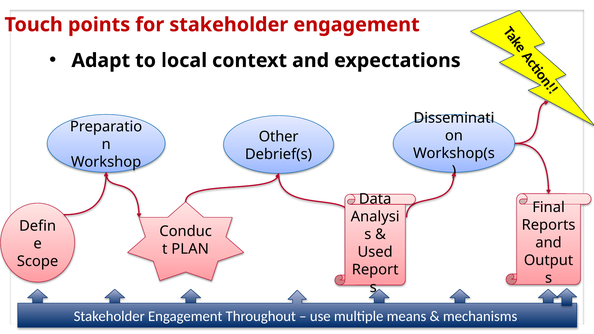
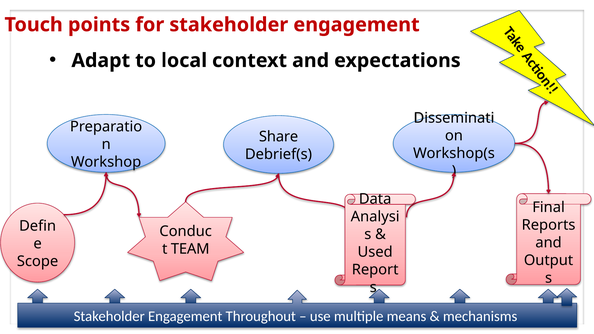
Other: Other -> Share (279, 137)
PLAN: PLAN -> TEAM (190, 249)
